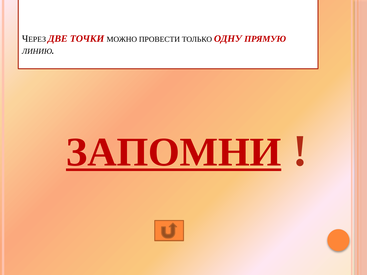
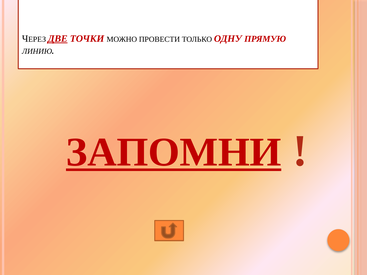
ДВЕ underline: none -> present (58, 39)
